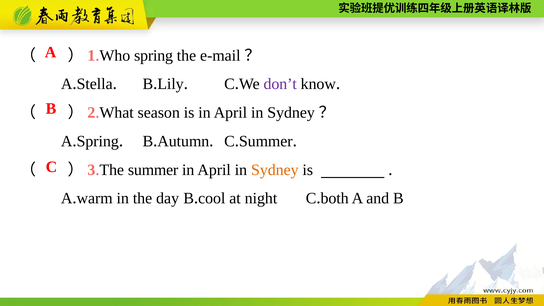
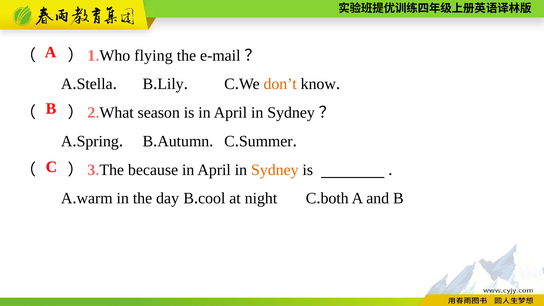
spring: spring -> flying (153, 56)
don’t colour: purple -> orange (280, 84)
The summer: summer -> because (153, 170)
